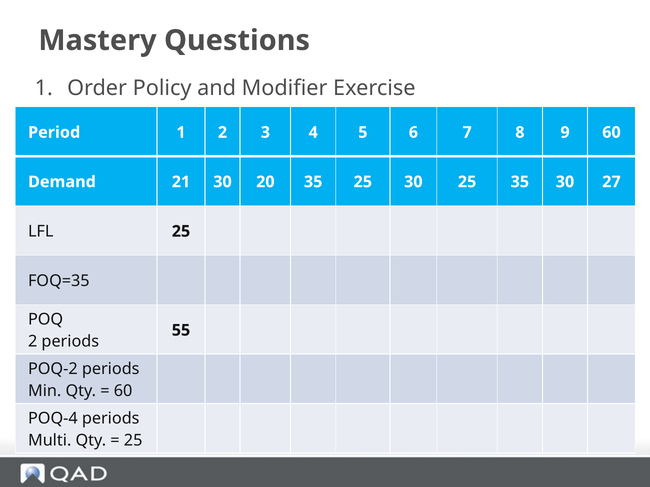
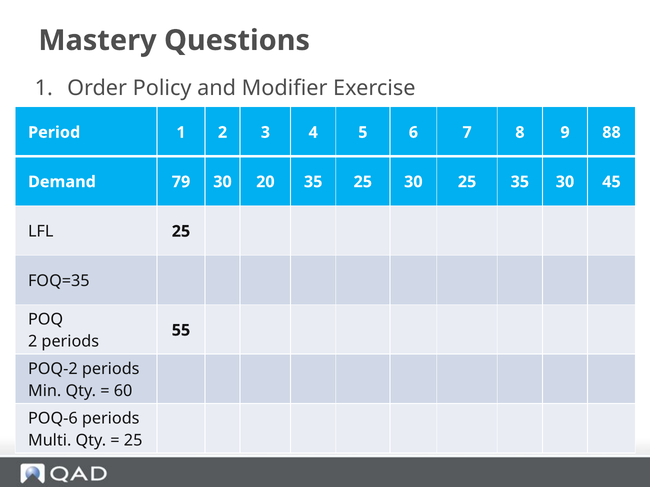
9 60: 60 -> 88 (611, 133)
21: 21 -> 79 (181, 182)
27: 27 -> 45 (611, 182)
POQ-4: POQ-4 -> POQ-6 (53, 419)
